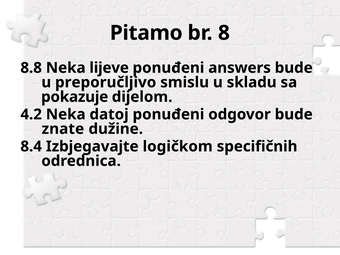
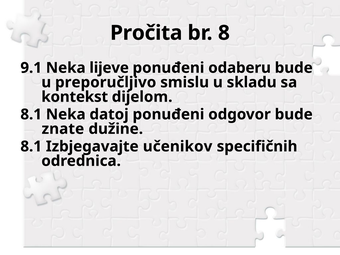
Pitamo: Pitamo -> Pročita (146, 33)
8.8: 8.8 -> 9.1 (31, 68)
answers: answers -> odaberu (240, 68)
pokazuje: pokazuje -> kontekst (75, 97)
4.2: 4.2 -> 8.1 (31, 114)
8.4: 8.4 -> 8.1 (31, 146)
logičkom: logičkom -> učenikov (178, 146)
